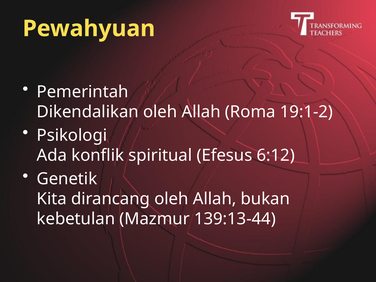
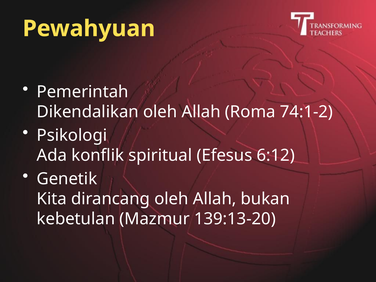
19:1-2: 19:1-2 -> 74:1-2 (306, 112)
139:13-44: 139:13-44 -> 139:13-20 (235, 219)
